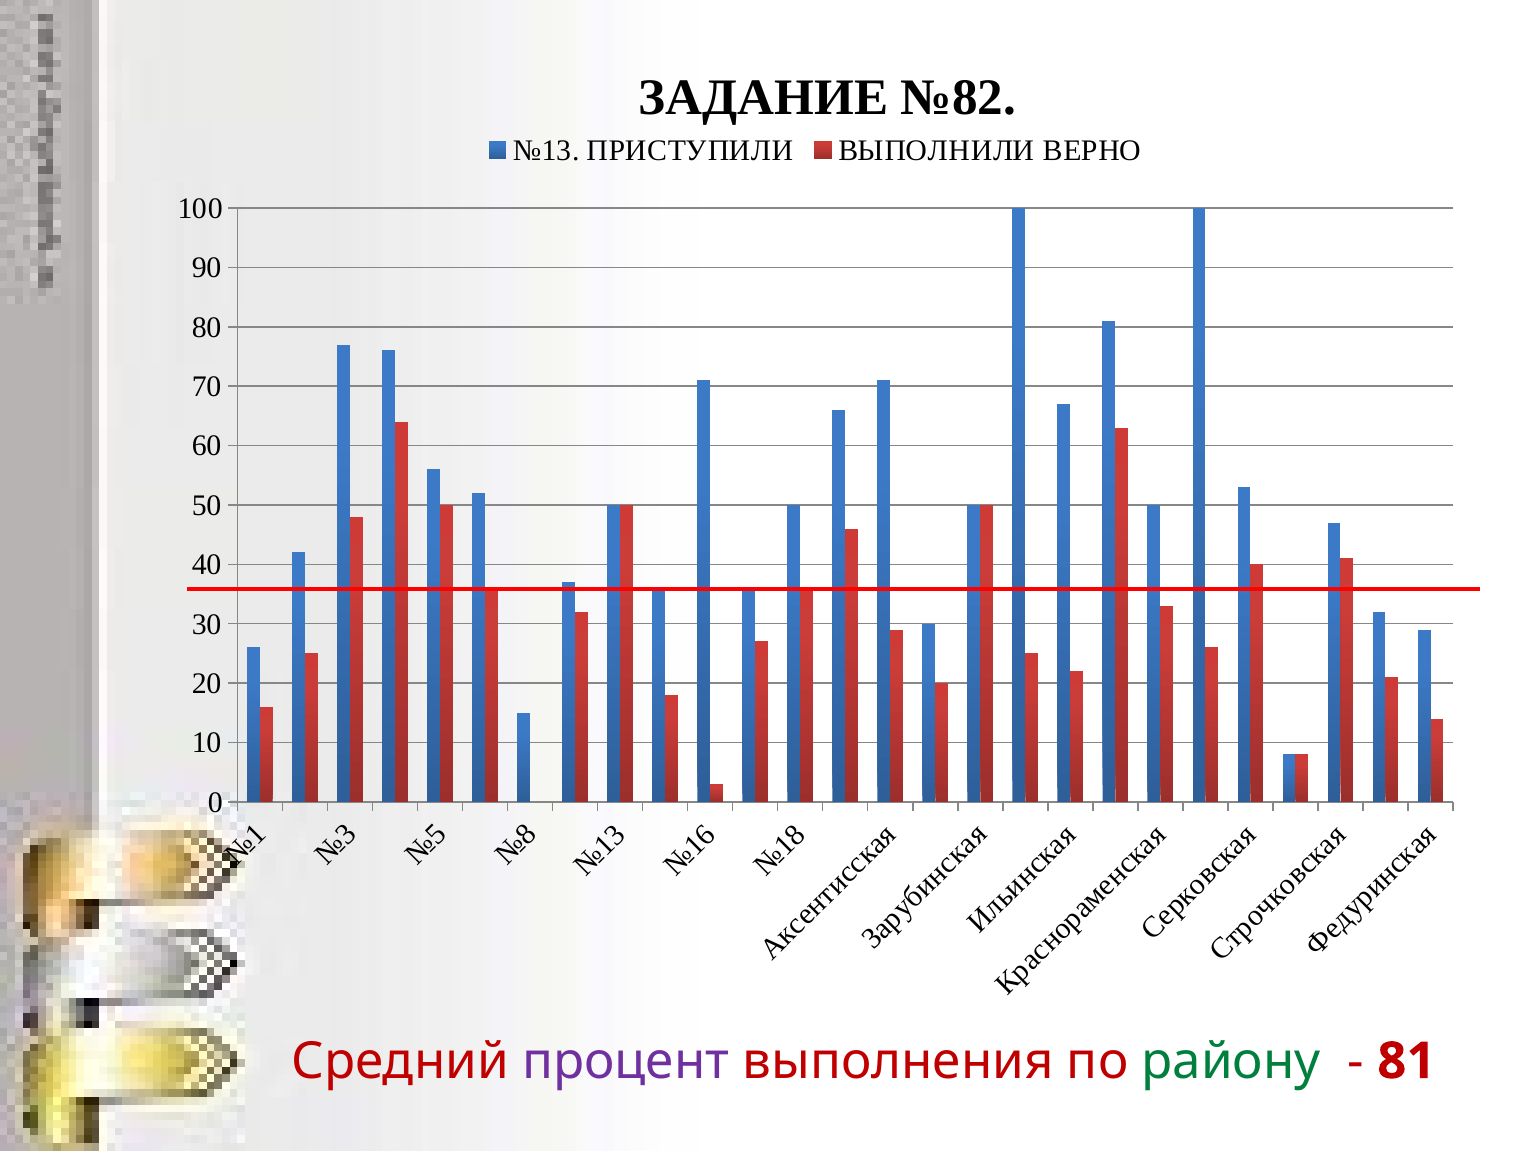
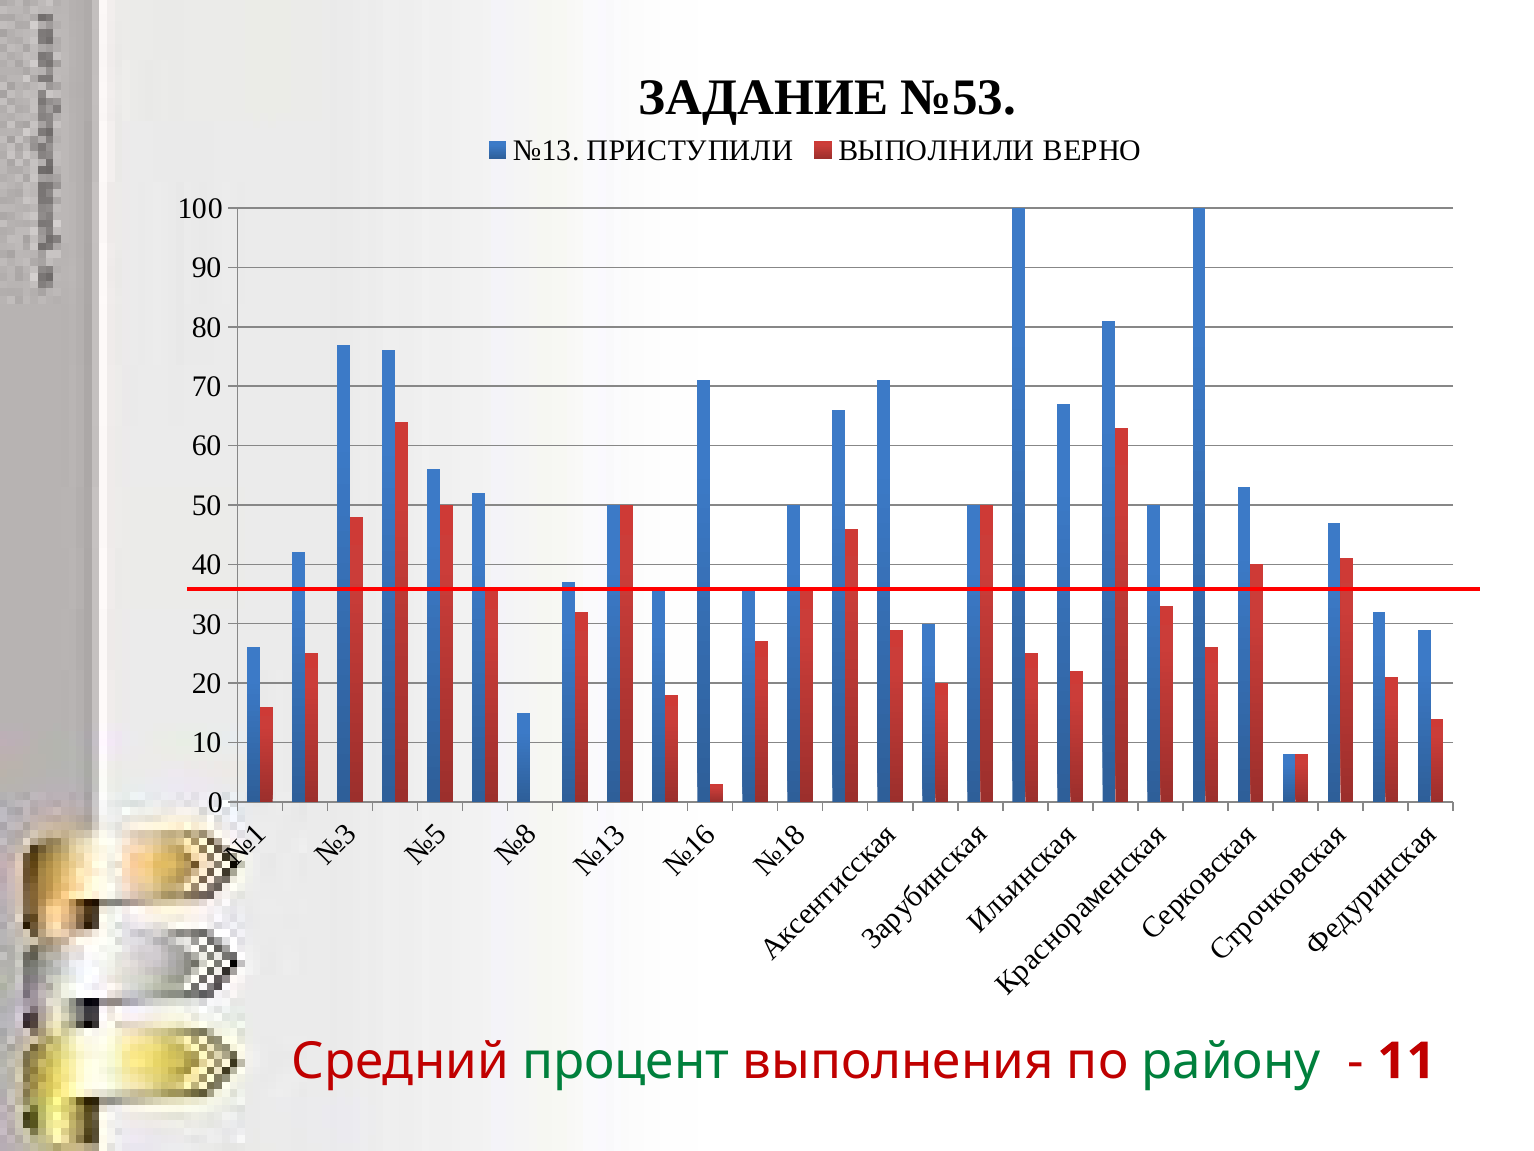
№82: №82 -> №53 (958, 98)
процент colour: purple -> green (626, 1061)
81: 81 -> 11 (1406, 1061)
